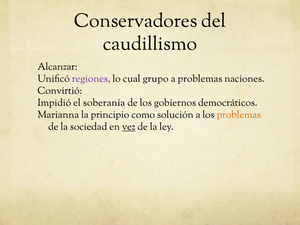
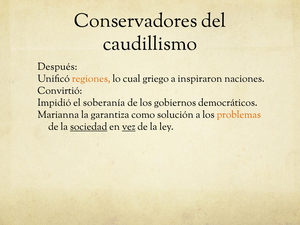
Alcanzar: Alcanzar -> Después (57, 67)
regiones colour: purple -> orange (91, 79)
grupo: grupo -> griego (156, 79)
a problemas: problemas -> inspiraron (200, 79)
principio: principio -> garantiza (110, 115)
sociedad underline: none -> present (89, 127)
